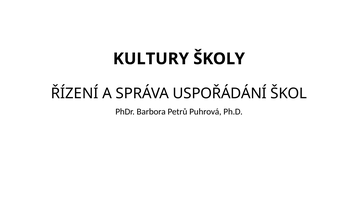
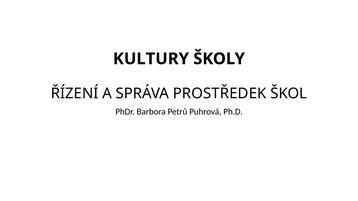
USPOŘÁDÁNÍ: USPOŘÁDÁNÍ -> PROSTŘEDEK (220, 94)
